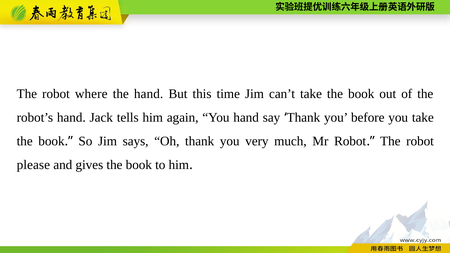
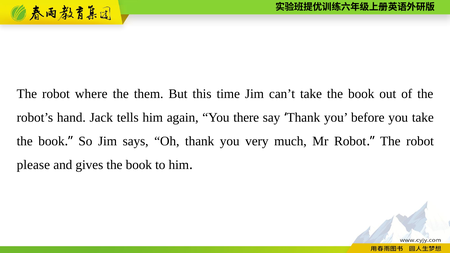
the hand: hand -> them (149, 94)
You hand: hand -> there (246, 118)
